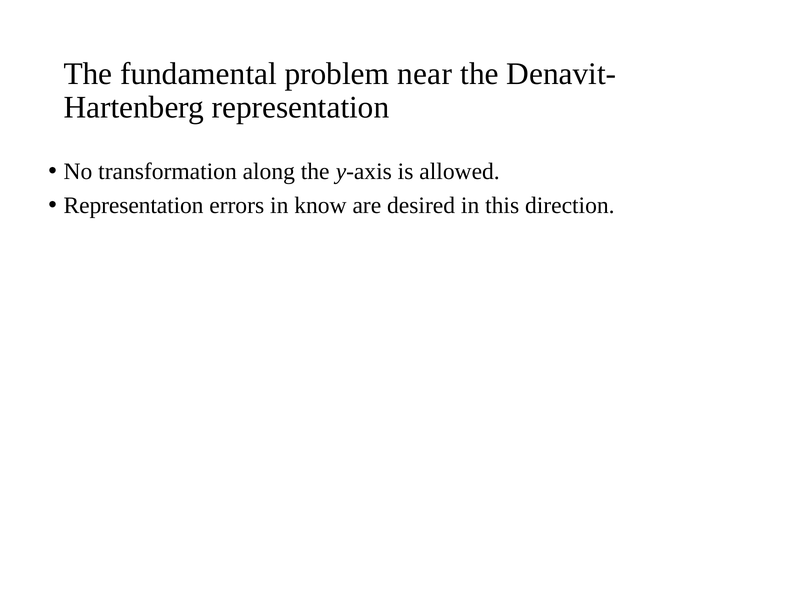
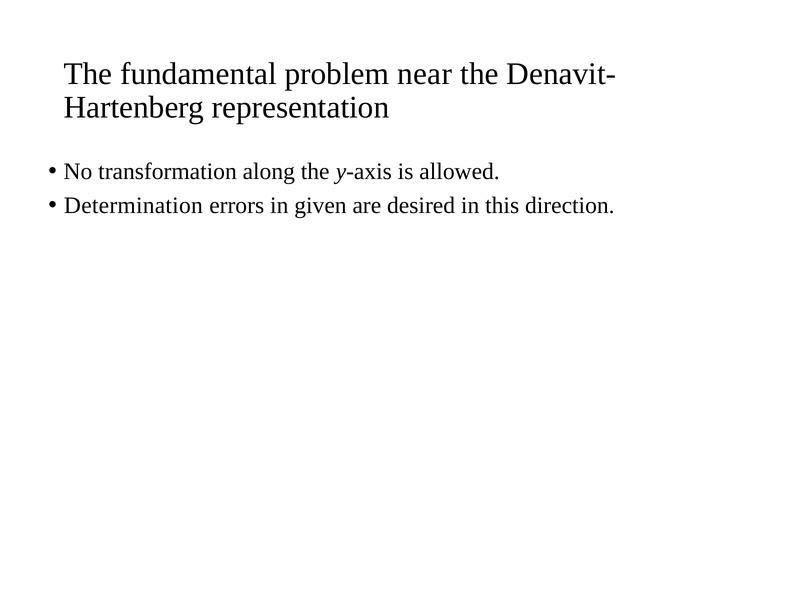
Representation: Representation -> Determination (133, 205)
know: know -> given (320, 205)
